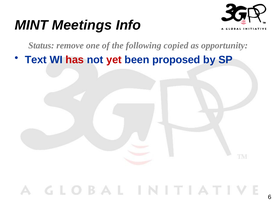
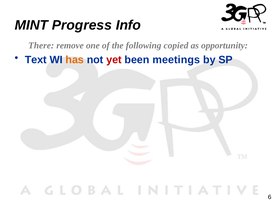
Meetings: Meetings -> Progress (82, 25)
Status: Status -> There (41, 45)
has colour: red -> orange (75, 60)
proposed: proposed -> meetings (176, 60)
